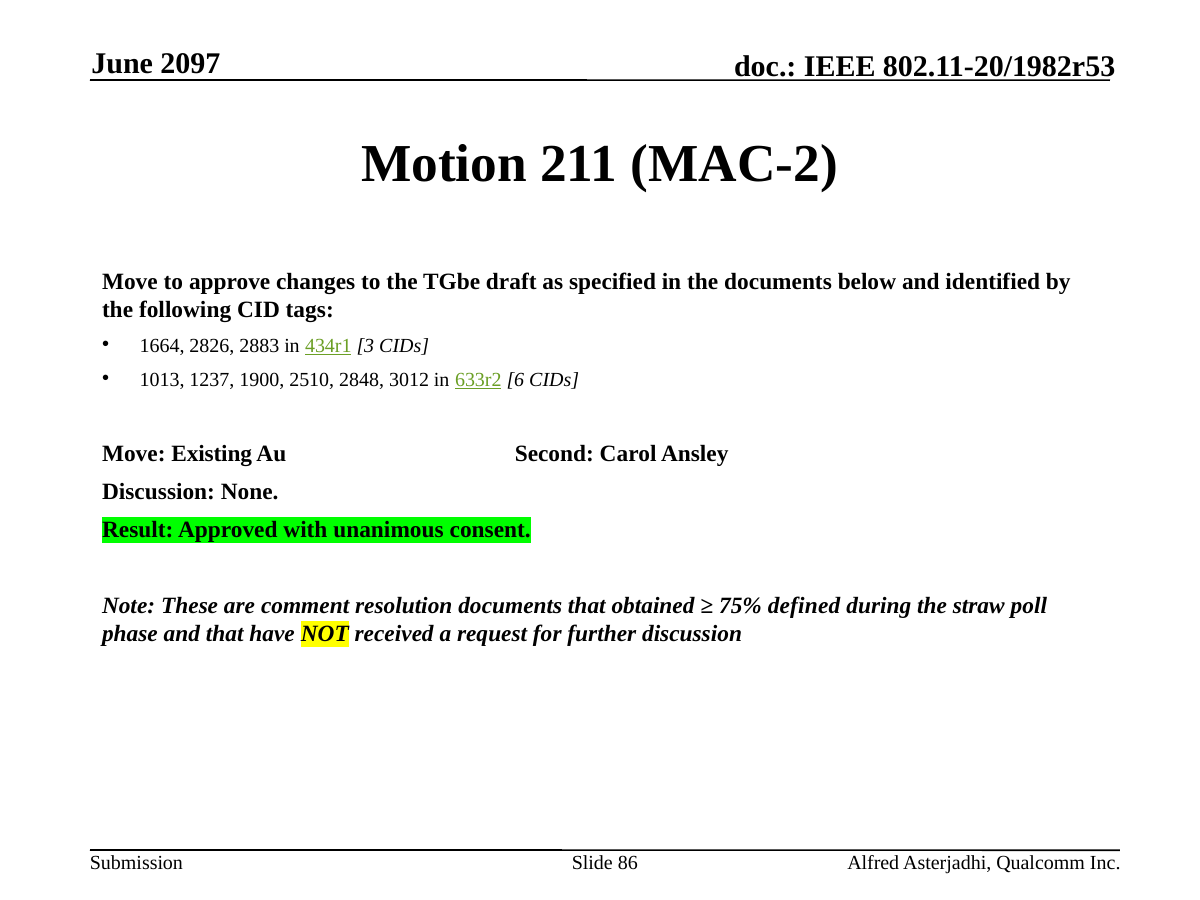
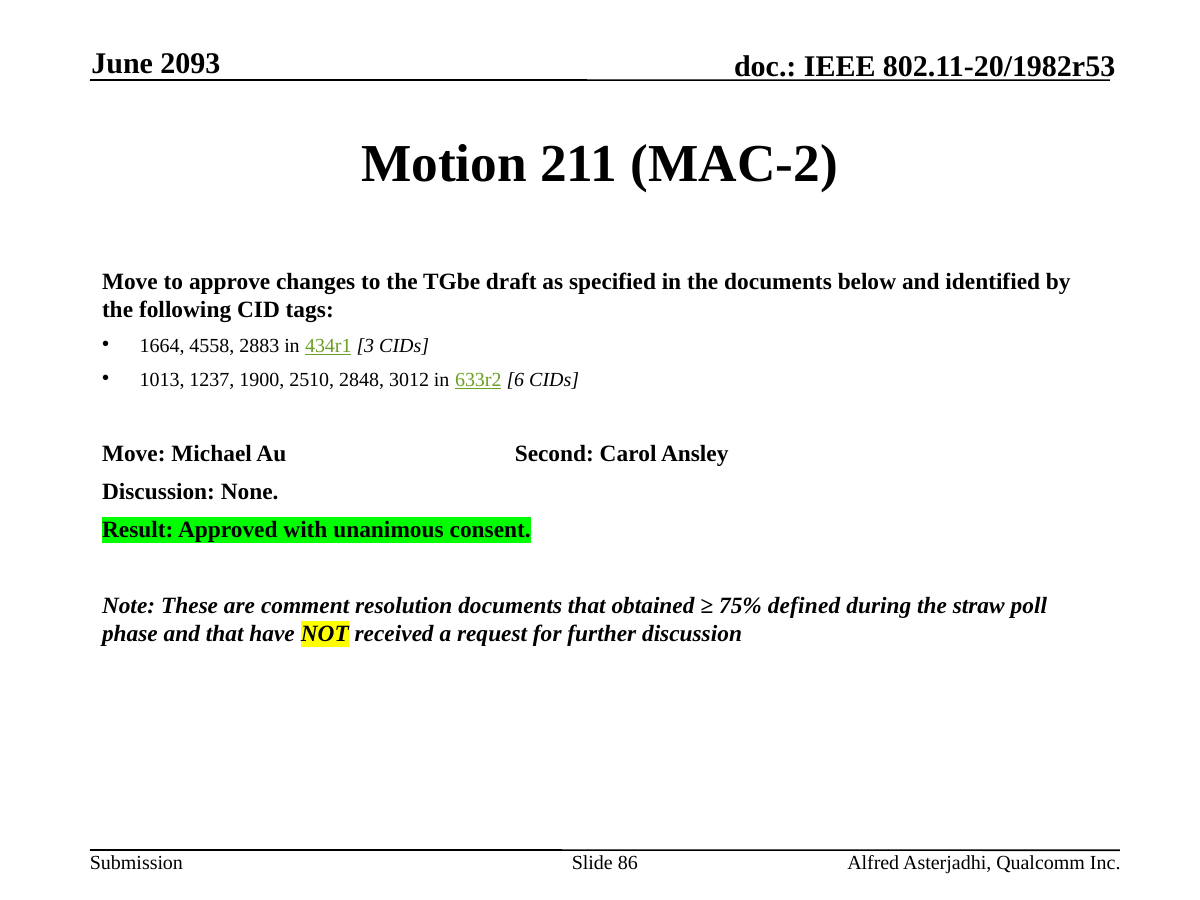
2097: 2097 -> 2093 (190, 64)
2826: 2826 -> 4558 (212, 345)
Existing: Existing -> Michael (212, 454)
